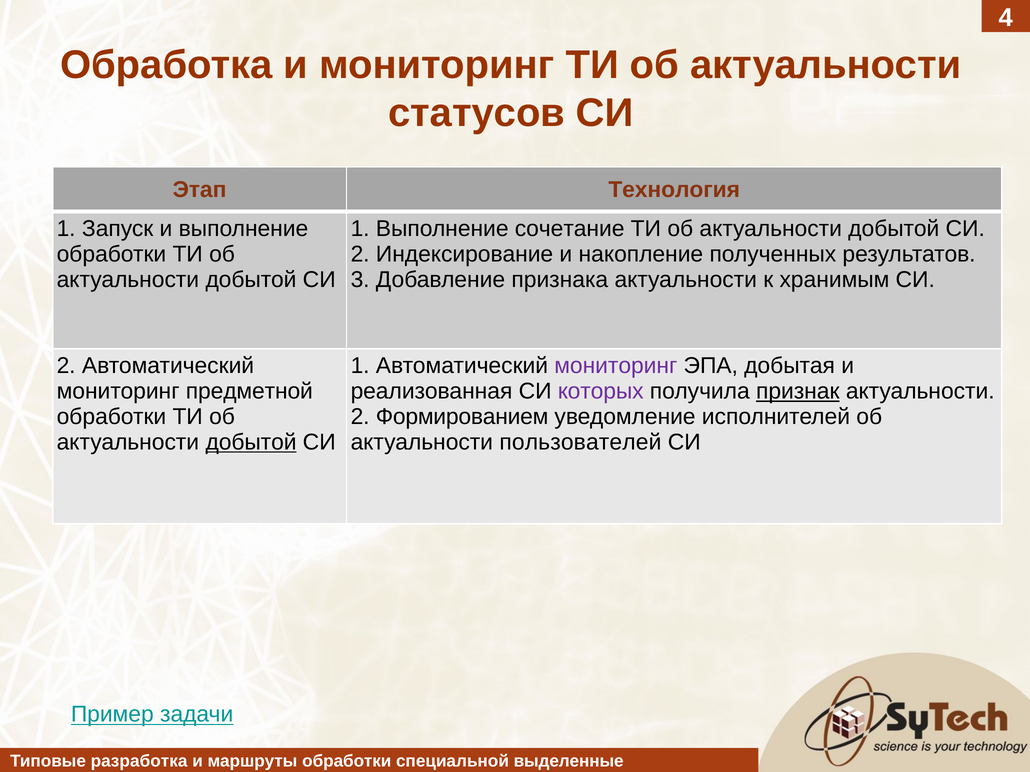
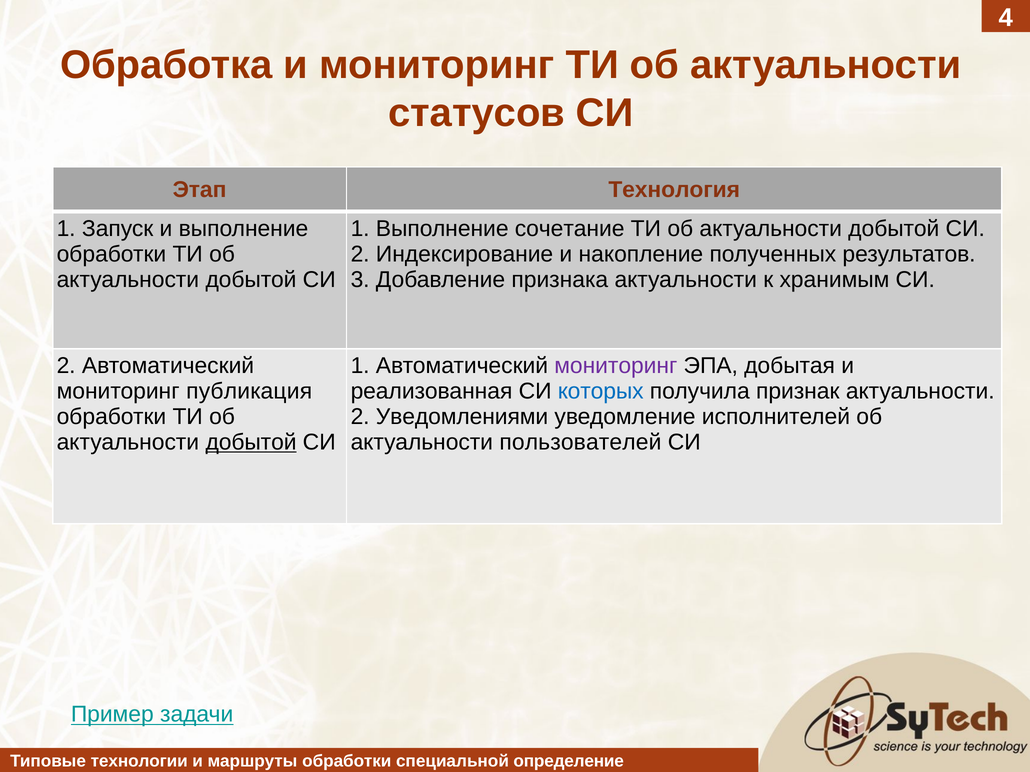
предметной: предметной -> публикация (249, 392)
которых colour: purple -> blue (601, 392)
признак underline: present -> none (798, 392)
Формированием: Формированием -> Уведомлениями (462, 417)
разработка: разработка -> технологии (139, 762)
выделенные: выделенные -> определение (569, 762)
